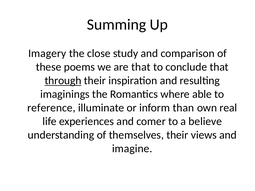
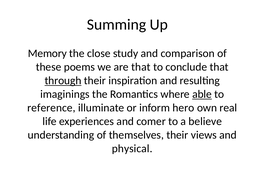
Imagery: Imagery -> Memory (47, 53)
able underline: none -> present (202, 94)
than: than -> hero (183, 108)
imagine: imagine -> physical (132, 149)
